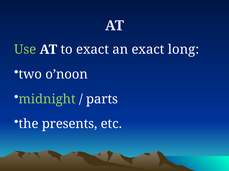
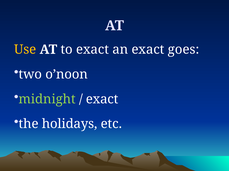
Use colour: light green -> yellow (25, 50)
long: long -> goes (184, 50)
parts: parts -> exact (102, 100)
presents: presents -> holidays (70, 124)
